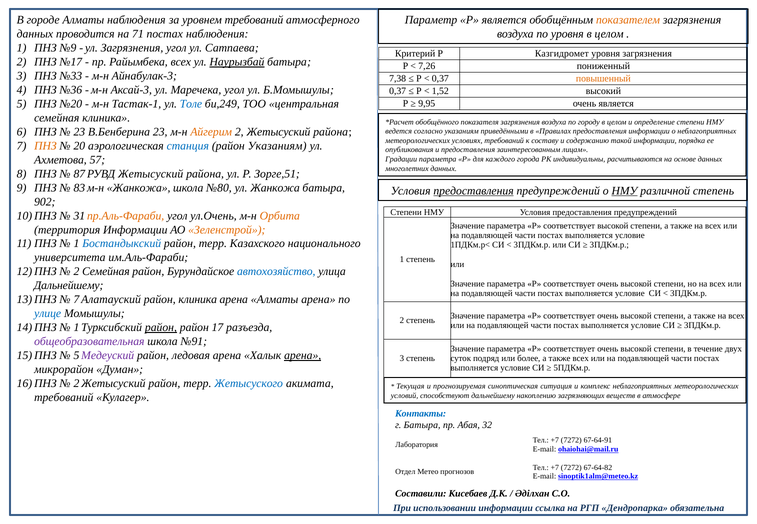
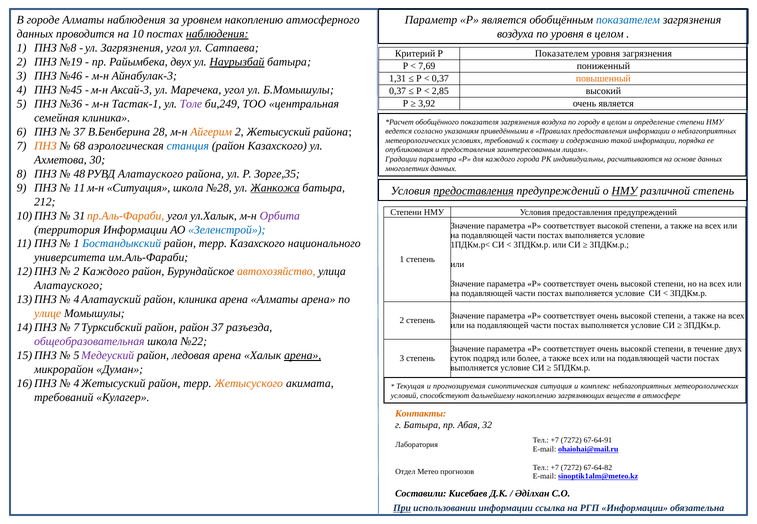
уровнем требований: требований -> накоплению (254, 20)
показателем colour: orange -> blue (628, 20)
71: 71 -> 10 (138, 34)
наблюдения underline: none -> present (217, 34)
№9: №9 -> №8 (68, 48)
Р Казгидромет: Казгидромет -> Показателем (562, 54)
№17: №17 -> №19 (71, 62)
Райымбека всех: всех -> двух (181, 62)
7,26: 7,26 -> 7,69 (427, 66)
№33: №33 -> №46 (71, 76)
7,38: 7,38 -> 1,31 (398, 79)
№36: №36 -> №45 (71, 90)
1,52: 1,52 -> 2,85 (440, 91)
№20: №20 -> №36 (71, 104)
Толе colour: blue -> purple (191, 104)
9,95: 9,95 -> 3,92 (427, 104)
23: 23 -> 37 (79, 132)
В.Бенберина 23: 23 -> 28 (160, 132)
20: 20 -> 68 (79, 146)
район Указаниям: Указаниям -> Казахского (277, 146)
57: 57 -> 30 (97, 160)
87: 87 -> 48 (79, 174)
РУВД Жетысуский: Жетысуский -> Алатауского (151, 174)
Зорге,51: Зорге,51 -> Зорге,35 (277, 174)
83: 83 -> 11 (79, 188)
м-н Жанкожа: Жанкожа -> Ситуация (139, 188)
№80: №80 -> №28 (219, 188)
Жанкожа underline: none -> present (275, 188)
902: 902 -> 212 (45, 202)
ул.Очень: ул.Очень -> ул.Халык (214, 216)
Орбита colour: orange -> purple (280, 216)
Зеленстрой colour: orange -> blue (227, 230)
2 Семейная: Семейная -> Каждого (106, 272)
автохозяйство colour: blue -> orange (276, 272)
Дальнейшему: Дальнейшему -> Алатауского (69, 286)
7: 7 -> 4 (76, 300)
улице colour: blue -> orange (48, 314)
1: 1 -> 7 (76, 328)
район underline: present -> none (161, 328)
район 17: 17 -> 37 (217, 328)
№91: №91 -> №22 (194, 341)
2: 2 -> 4 (76, 383)
Жетысуского colour: blue -> orange (249, 383)
Контакты colour: blue -> orange (421, 414)
При underline: none -> present (402, 508)
РГП Дендропарка: Дендропарка -> Информации (635, 508)
